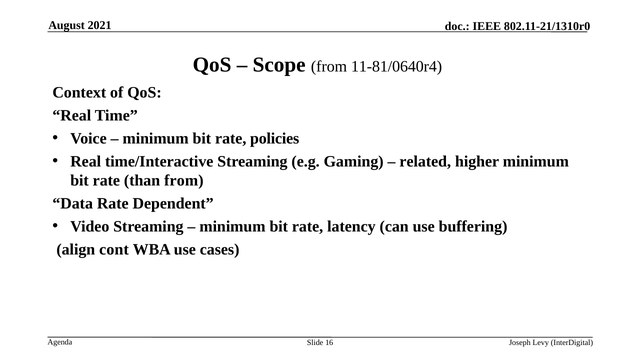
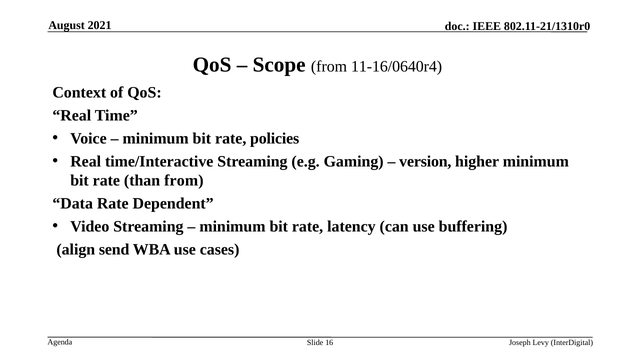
11-81/0640r4: 11-81/0640r4 -> 11-16/0640r4 (397, 67)
related: related -> version (425, 161)
cont: cont -> send (114, 250)
